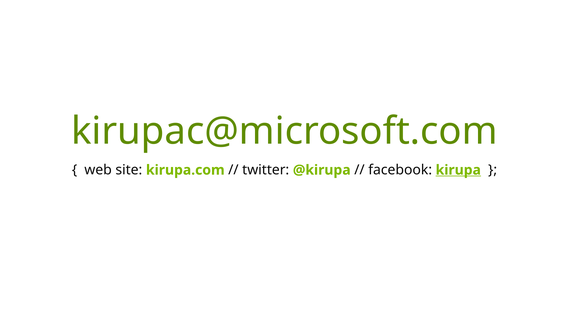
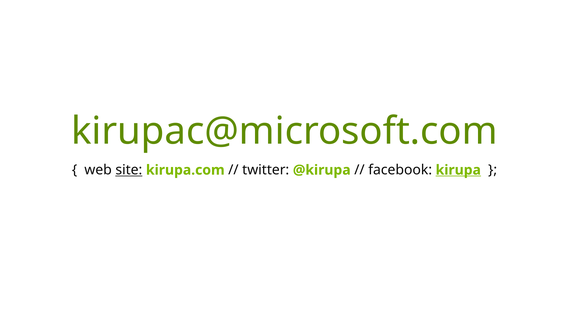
site underline: none -> present (129, 170)
